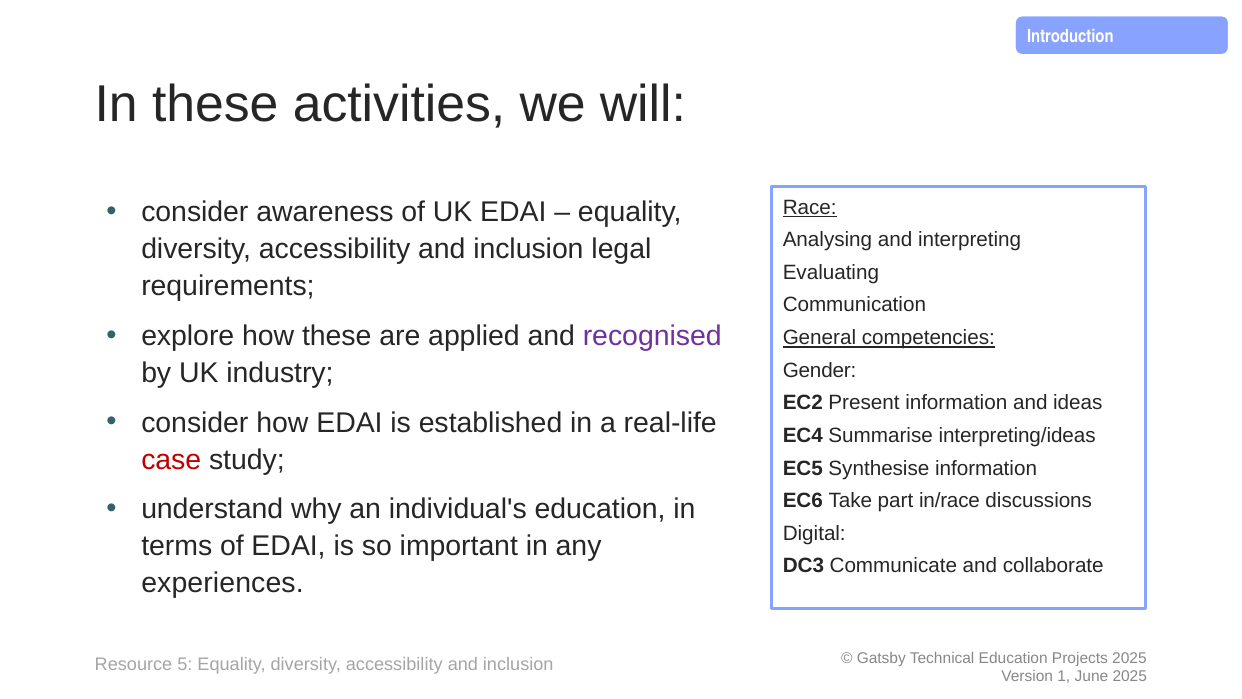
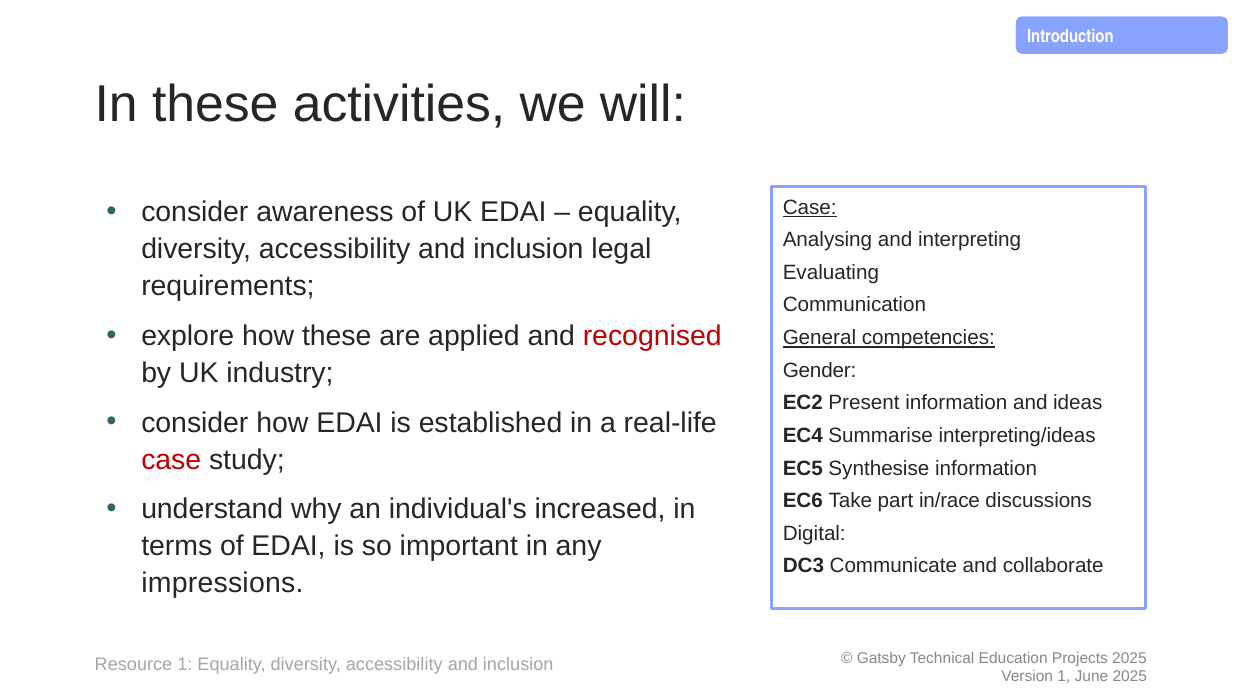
Race: Race -> Case (810, 207)
recognised colour: purple -> red (652, 336)
individual's education: education -> increased (600, 509)
experiences: experiences -> impressions (222, 583)
Resource 5: 5 -> 1 (185, 664)
